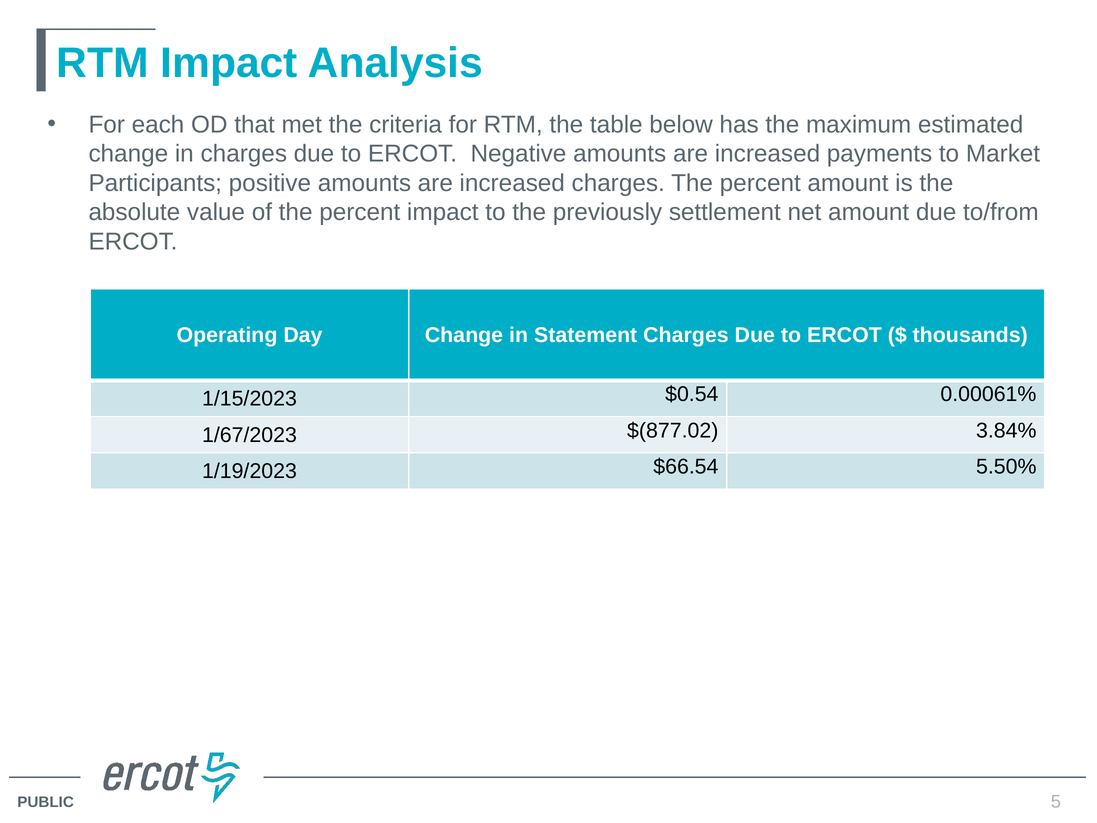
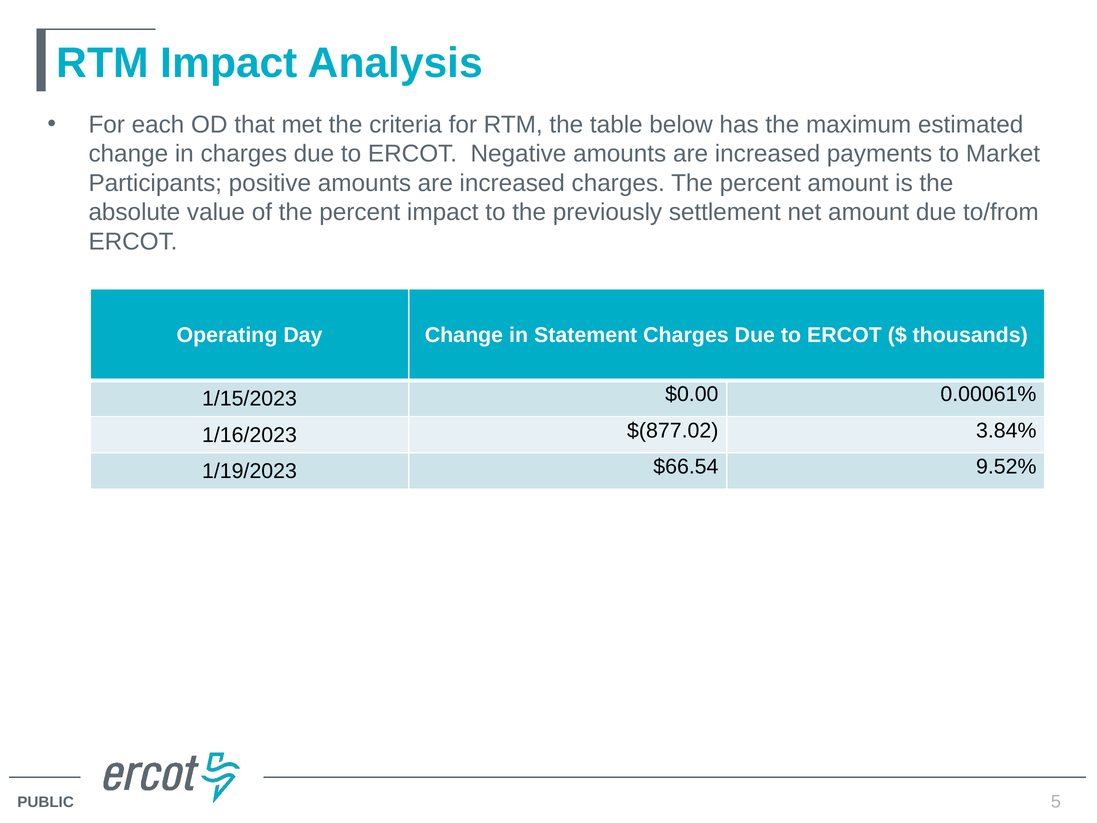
$0.54: $0.54 -> $0.00 (692, 394)
1/67/2023: 1/67/2023 -> 1/16/2023 (249, 435)
5.50%: 5.50% -> 9.52% (1006, 467)
